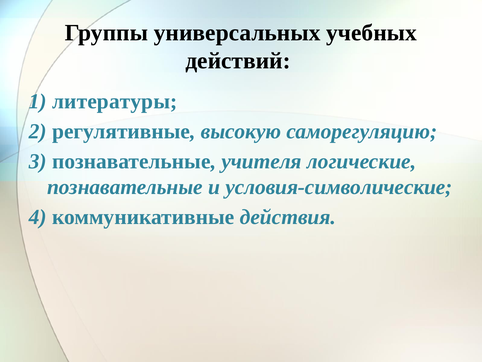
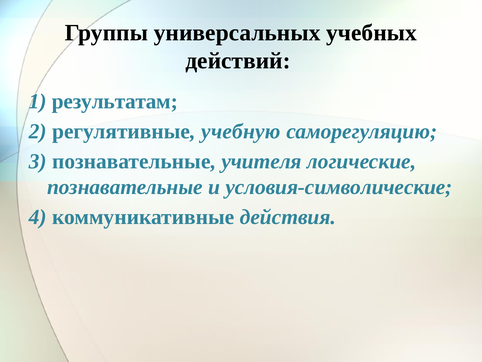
литературы: литературы -> результатам (115, 101)
высокую: высокую -> учебную (241, 131)
